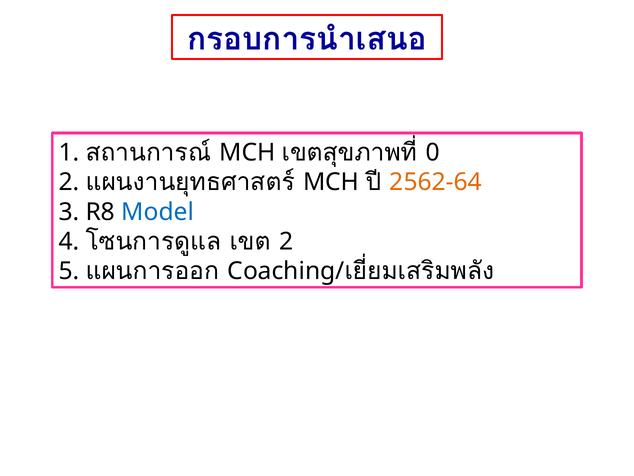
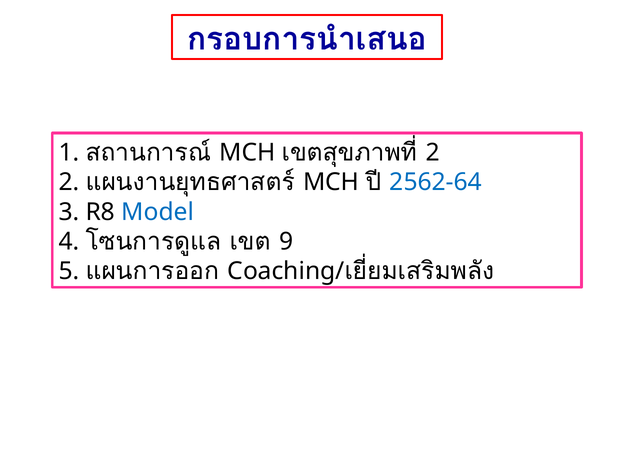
0: 0 -> 2 (433, 153)
2562-64 colour: orange -> blue (436, 182)
2: 2 -> 9 (286, 241)
